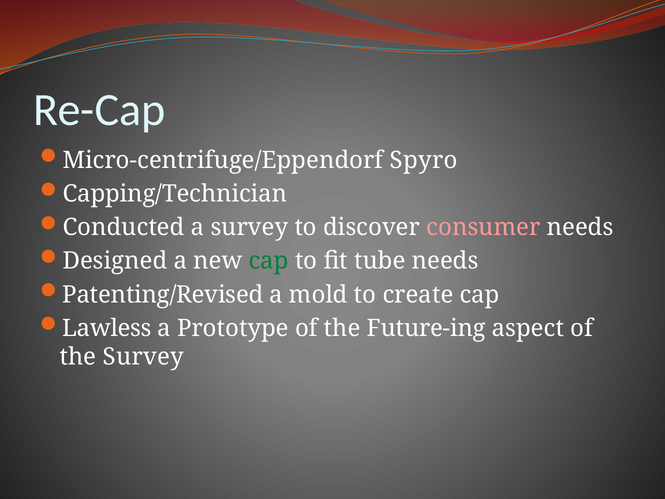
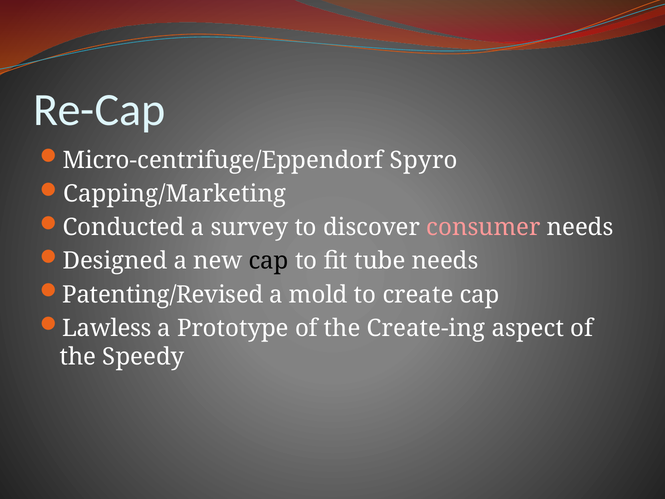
Capping/Technician: Capping/Technician -> Capping/Marketing (175, 194)
cap colour: green -> black (269, 261)
Future-ing: Future-ing -> Create-ing (426, 328)
the Survey: Survey -> Speedy (143, 357)
